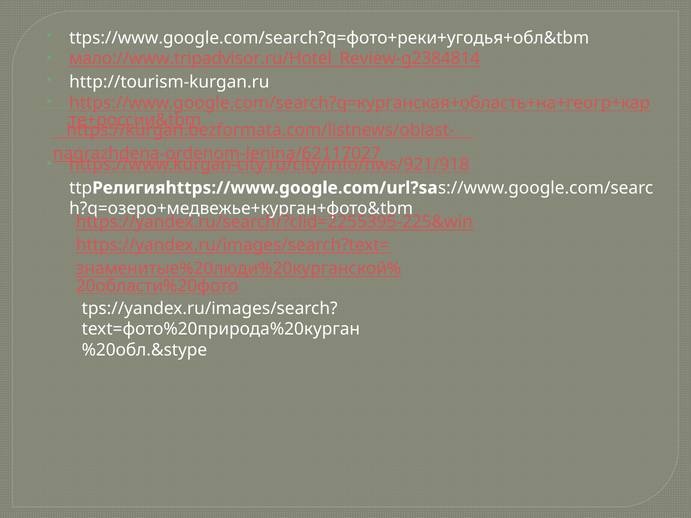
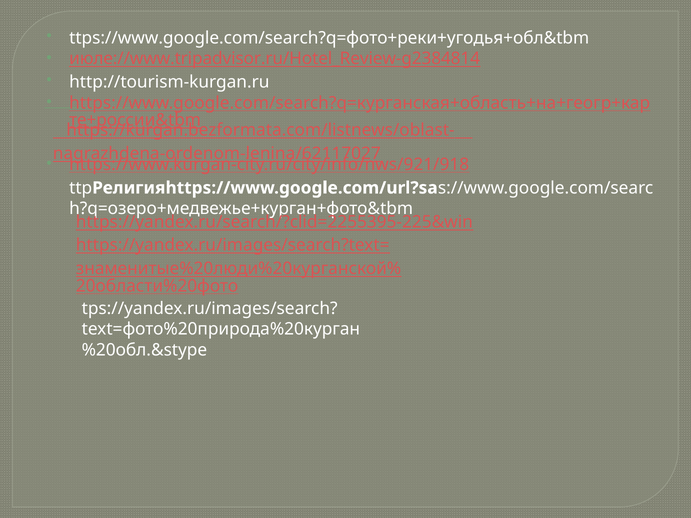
мало://www.tripadvisor.ru/Hotel_Review-g2384814: мало://www.tripadvisor.ru/Hotel_Review-g2384814 -> июле://www.tripadvisor.ru/Hotel_Review-g2384814 (275, 59)
